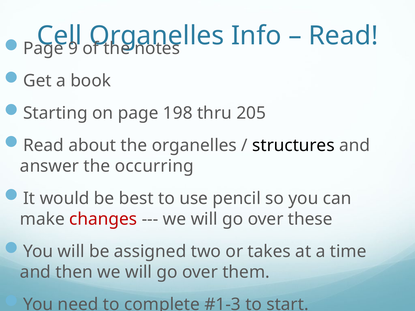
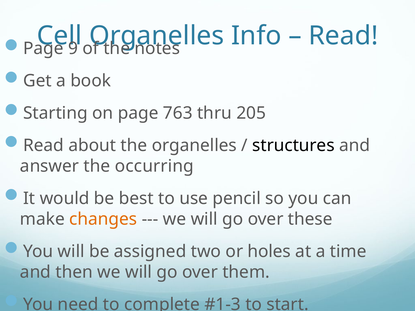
198: 198 -> 763 (178, 113)
changes colour: red -> orange (103, 219)
takes: takes -> holes (269, 252)
